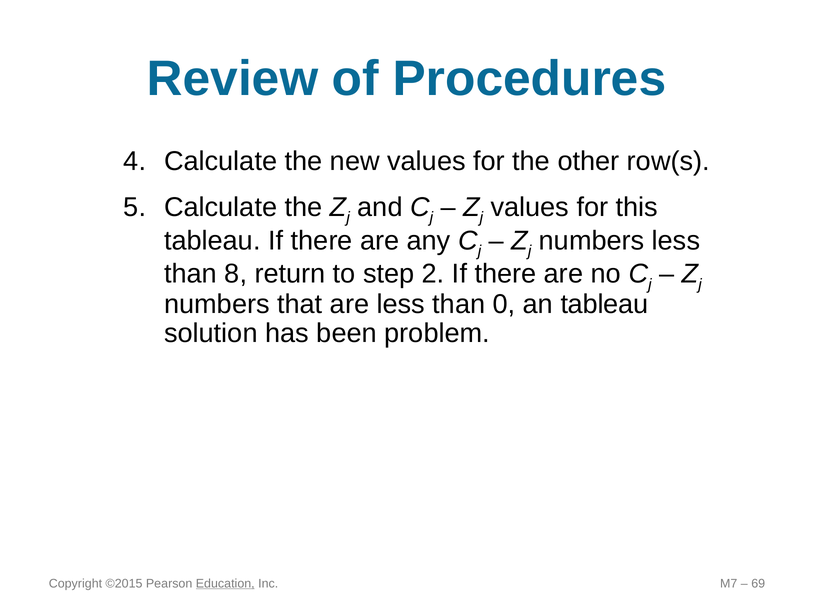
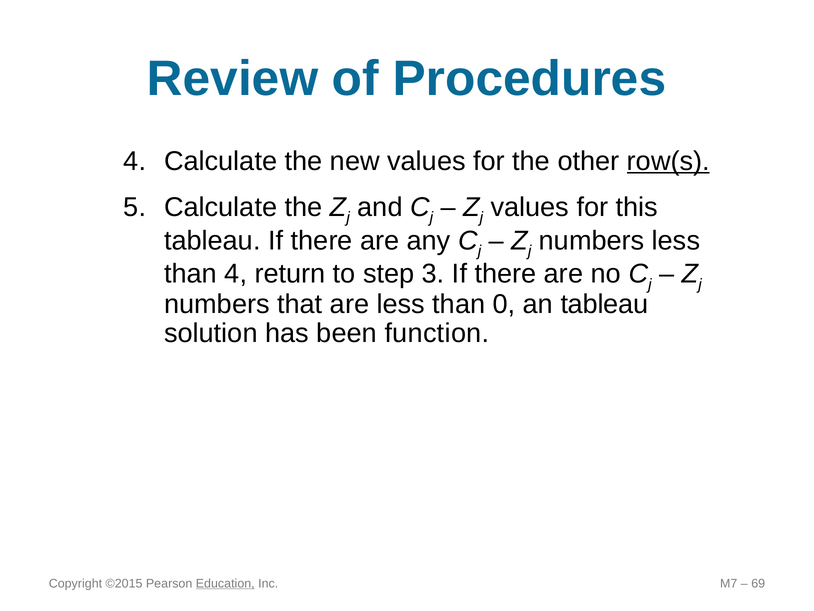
row(s underline: none -> present (668, 161)
than 8: 8 -> 4 (236, 274)
2: 2 -> 3 (433, 274)
problem: problem -> function (437, 333)
